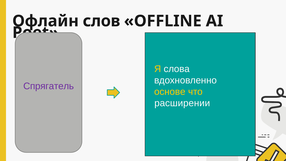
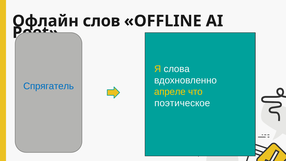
Спрягатель colour: purple -> blue (49, 86)
основе: основе -> апреле (170, 92)
расширении: расширении -> поэтическое (182, 103)
